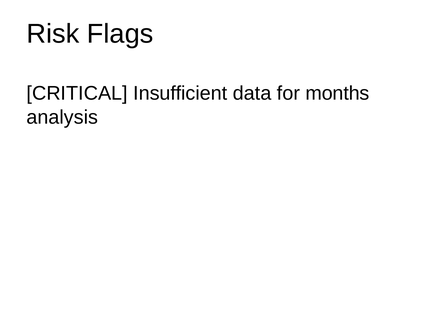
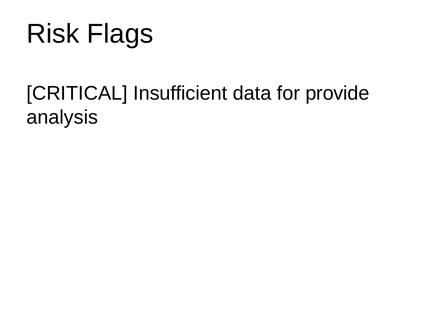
months: months -> provide (337, 93)
